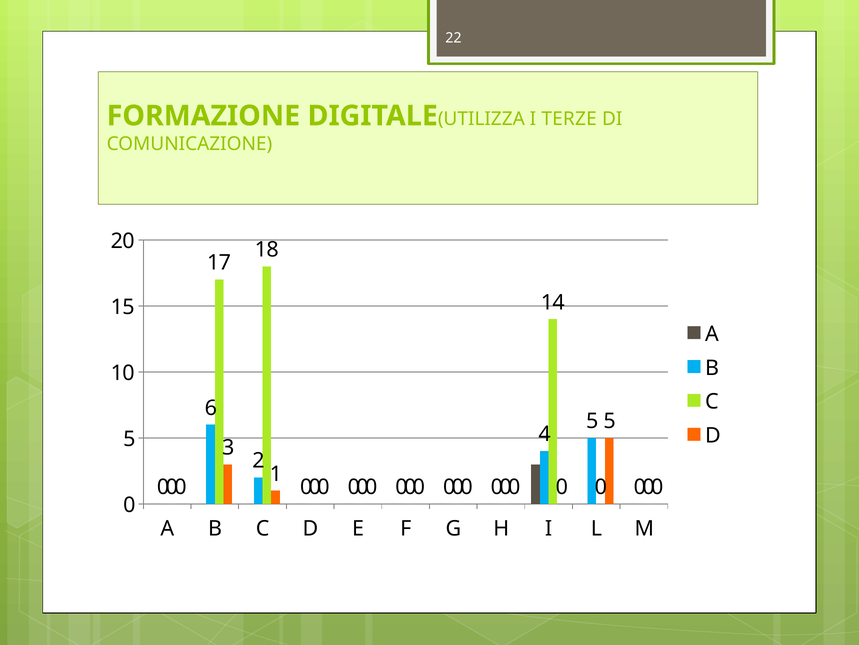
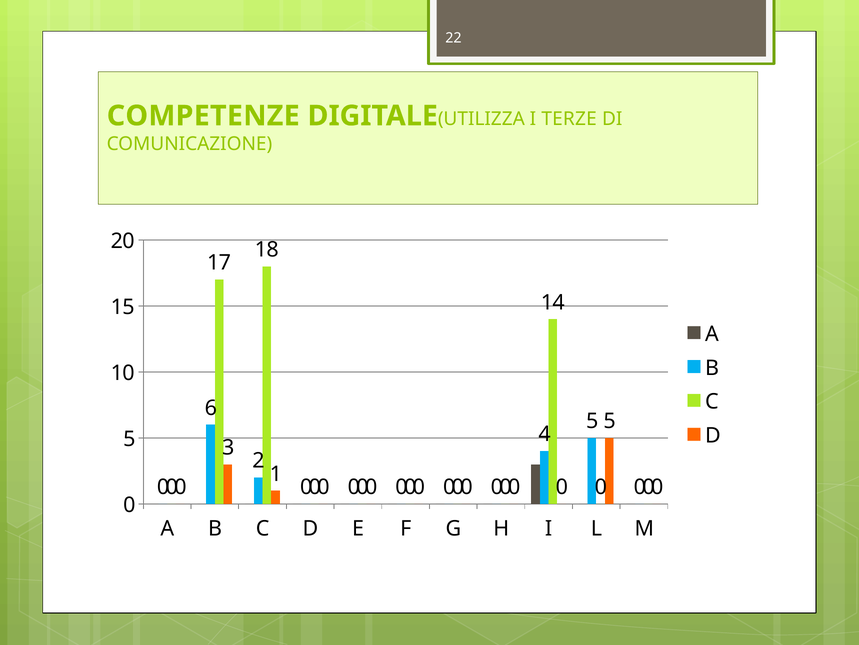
FORMAZIONE: FORMAZIONE -> COMPETENZE (203, 116)
